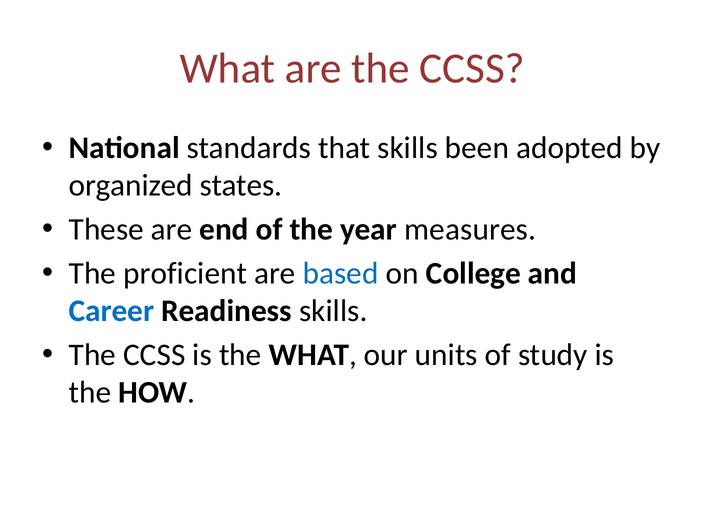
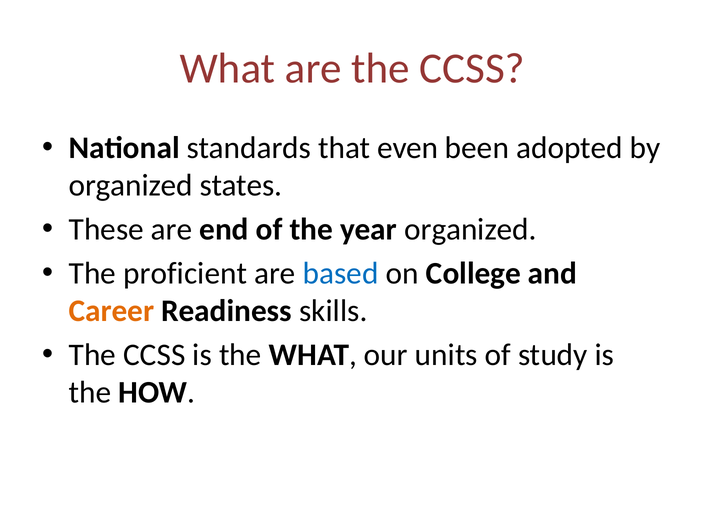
that skills: skills -> even (408, 148)
year measures: measures -> organized (470, 229)
Career colour: blue -> orange (112, 311)
